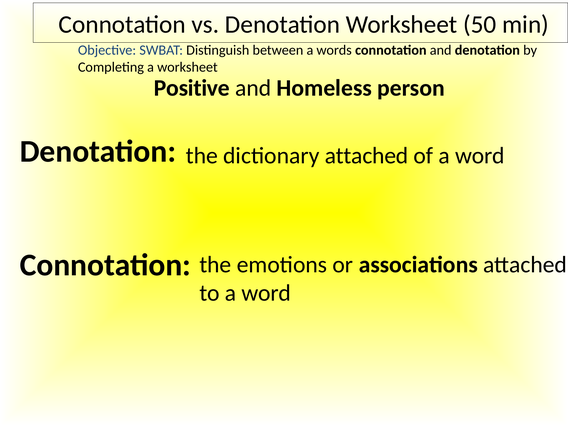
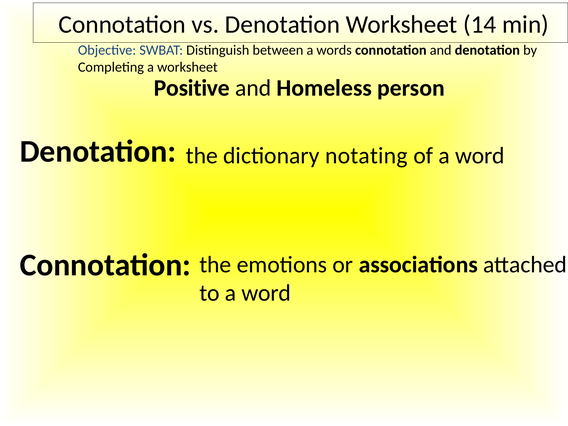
50: 50 -> 14 (480, 24)
dictionary attached: attached -> notating (366, 156)
